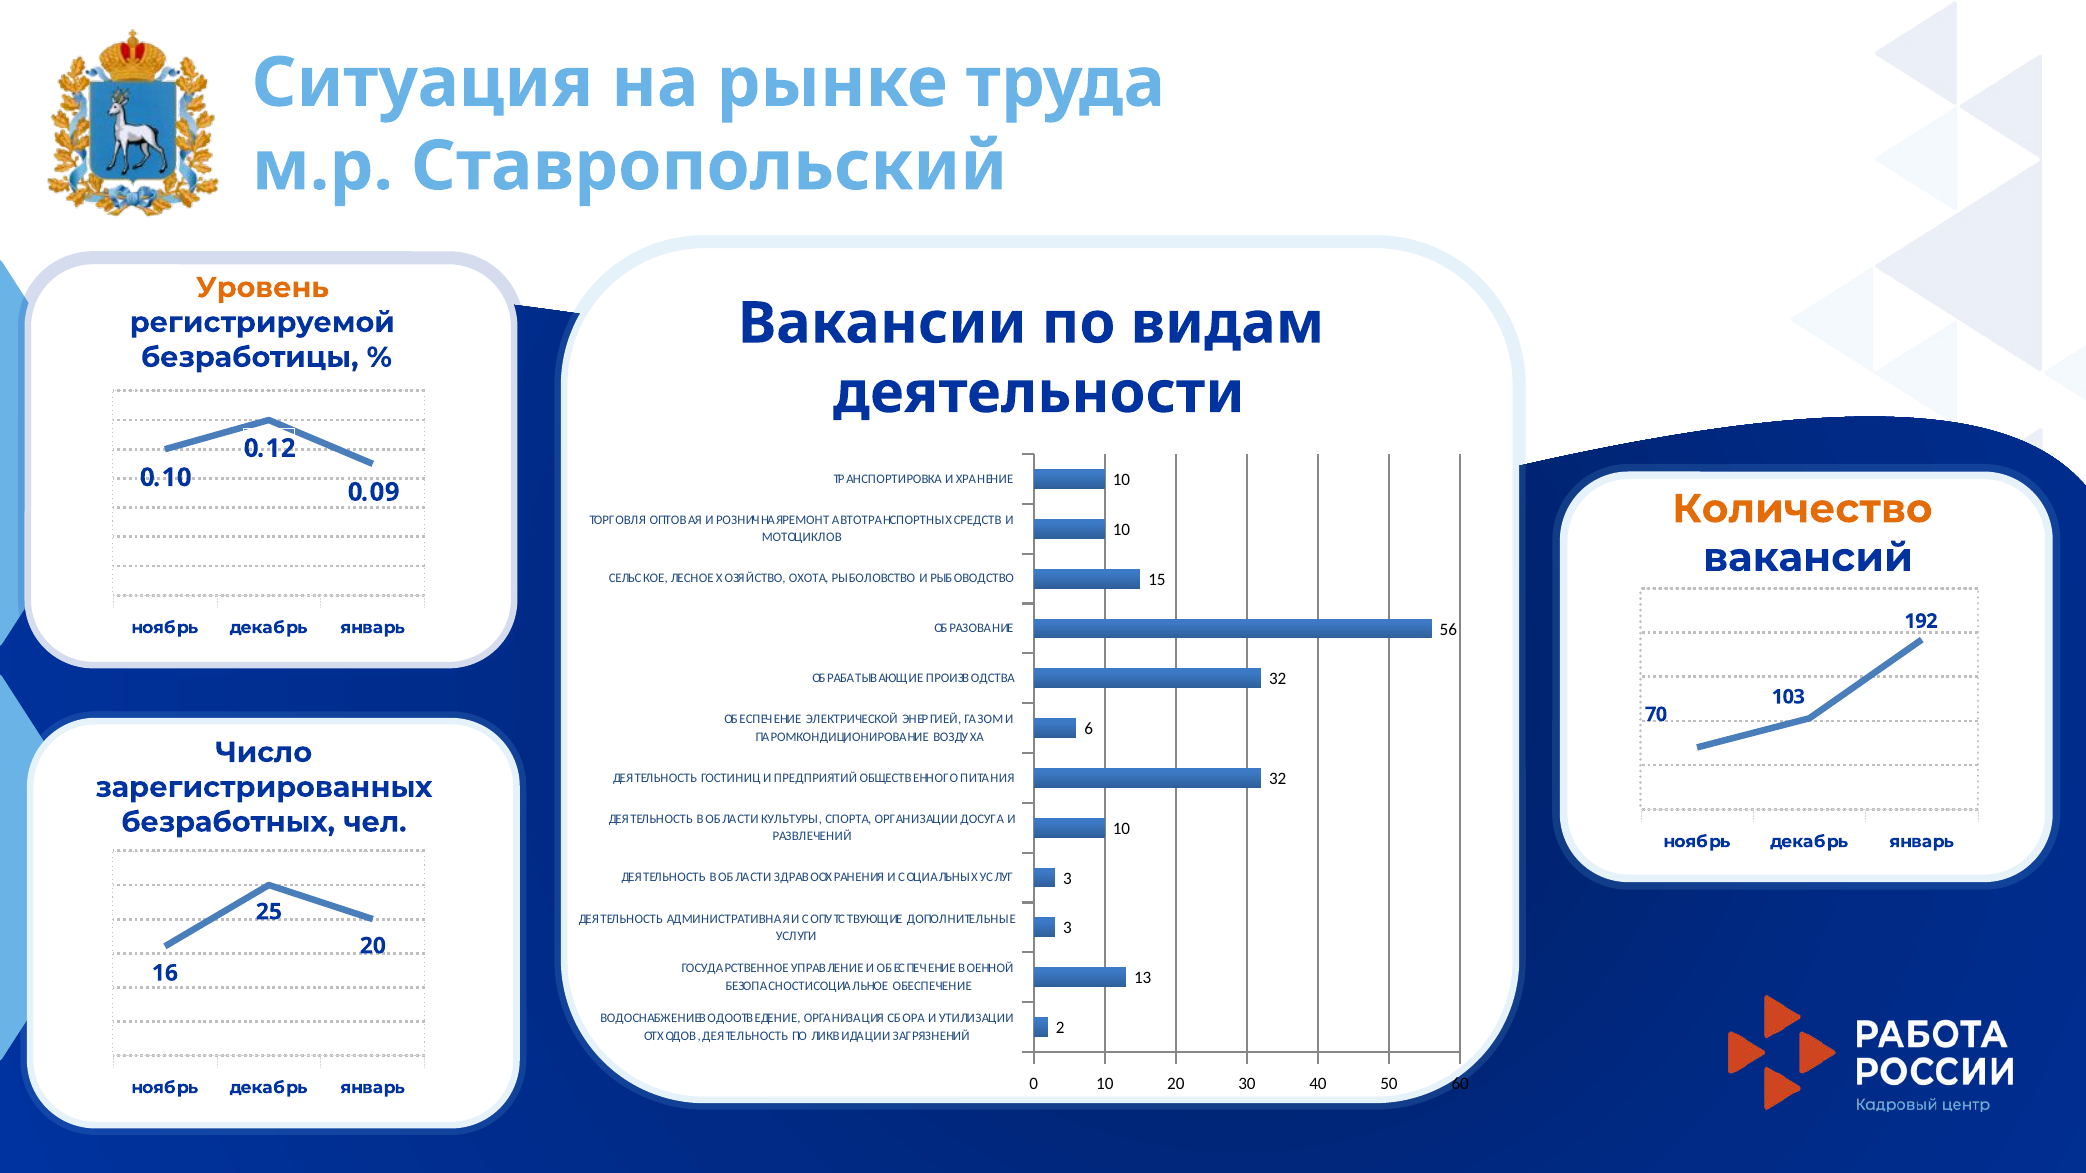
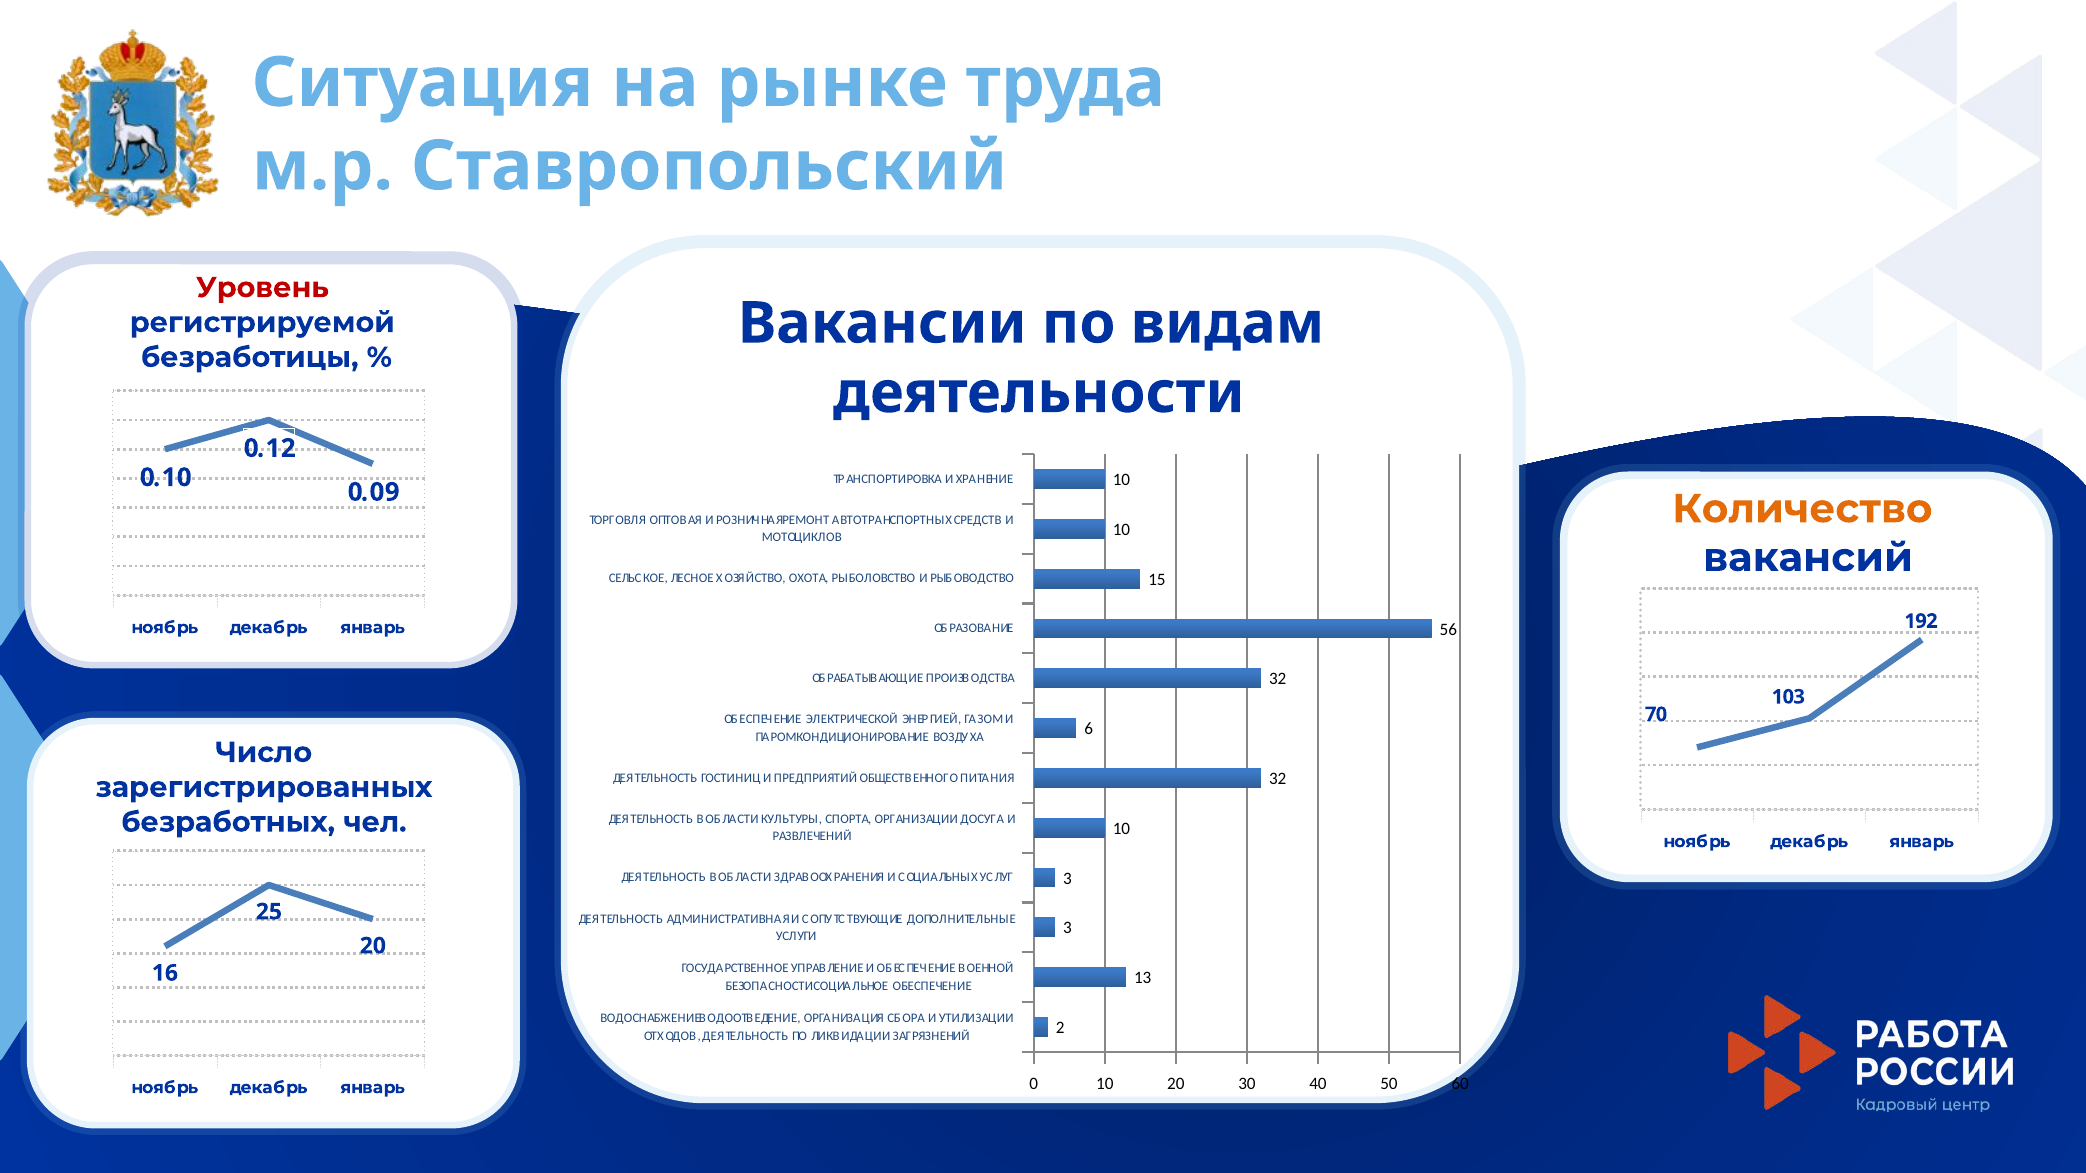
Уровень colour: orange -> red (262, 288)
